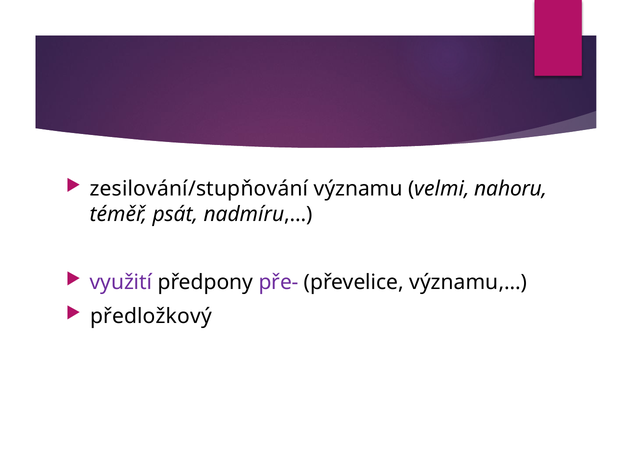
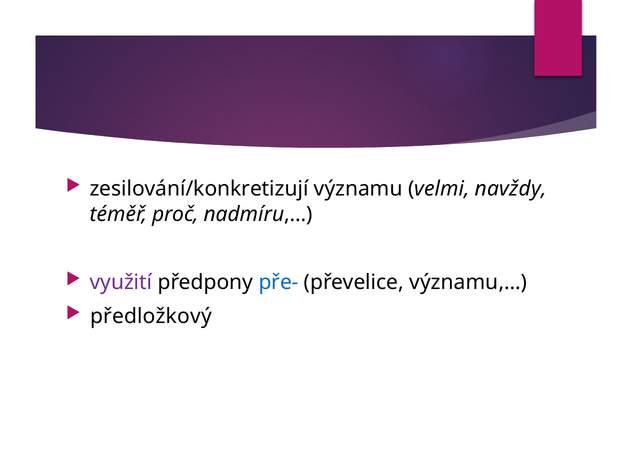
zesilování/stupňování: zesilování/stupňování -> zesilování/konkretizují (199, 189)
nahoru: nahoru -> navždy (511, 189)
psát: psát -> proč (175, 214)
pře- colour: purple -> blue (279, 282)
